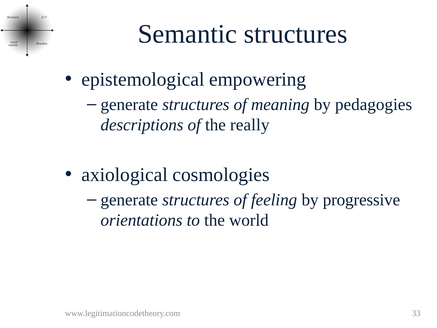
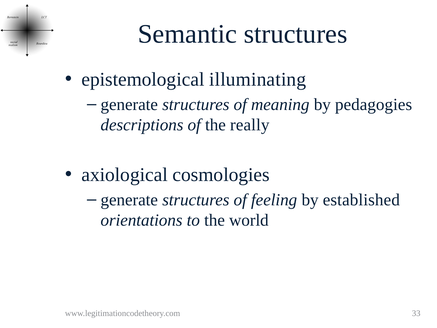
empowering: empowering -> illuminating (258, 79)
progressive: progressive -> established (361, 200)
